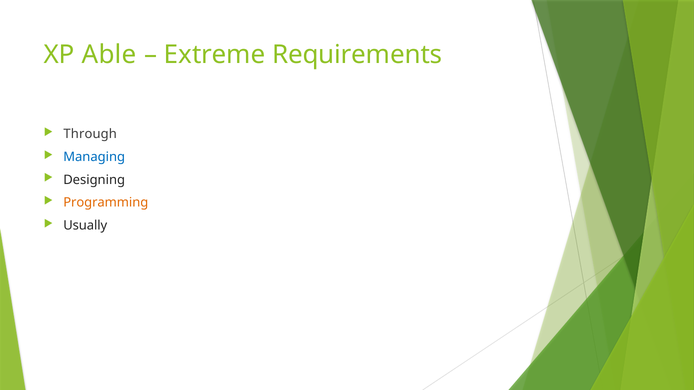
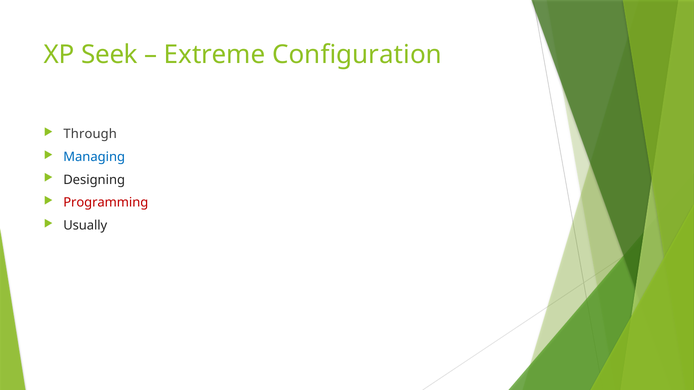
Able: Able -> Seek (109, 55)
Requirements: Requirements -> Configuration (357, 55)
Programming colour: orange -> red (106, 203)
